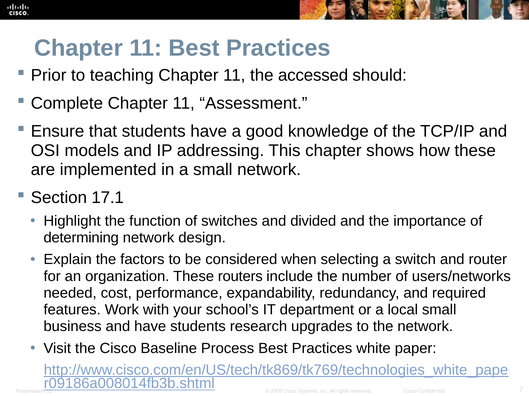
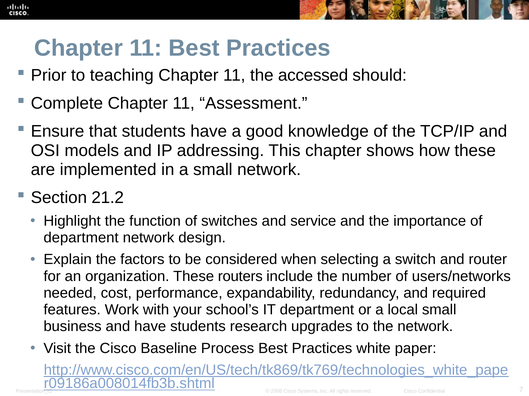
17.1: 17.1 -> 21.2 (108, 198)
divided: divided -> service (313, 221)
determining: determining -> department (81, 238)
